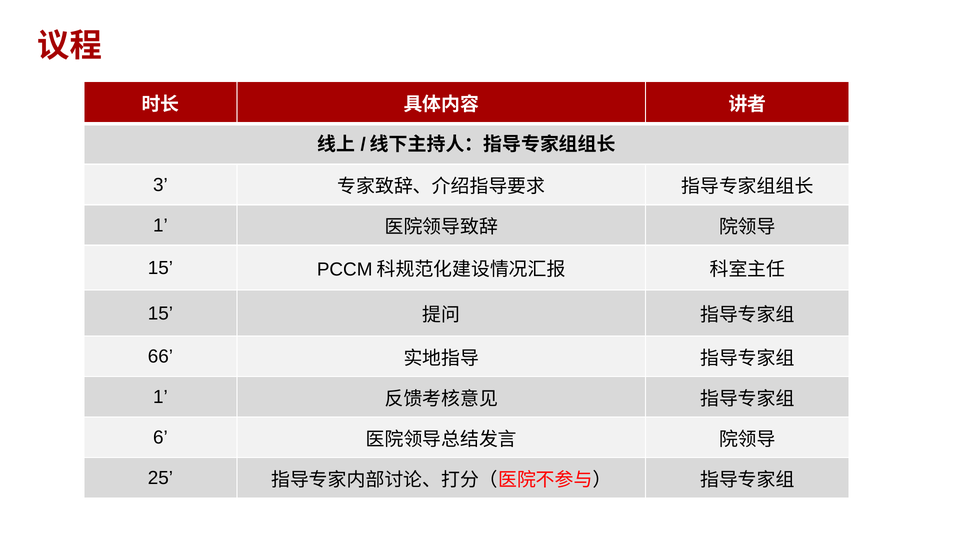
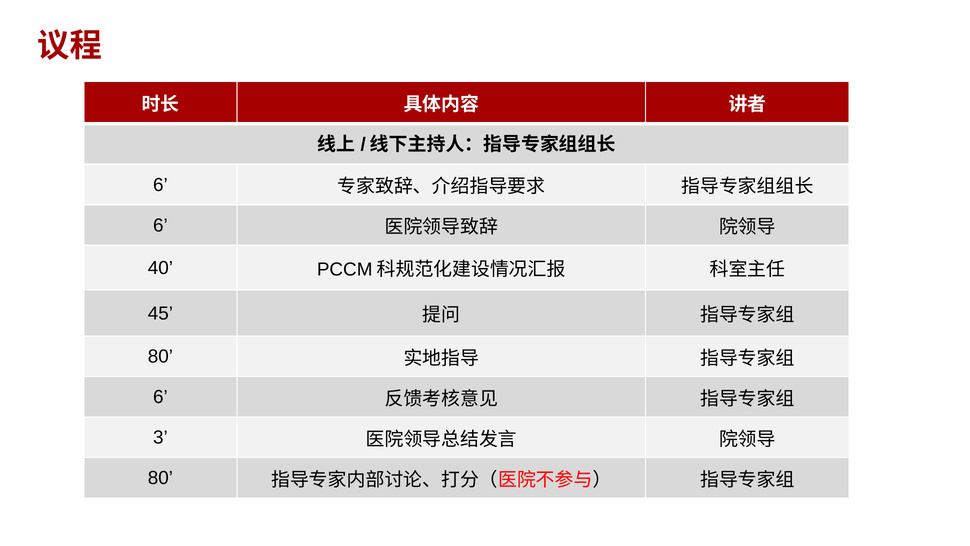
3: 3 -> 6 (160, 185)
1: 1 -> 6 (160, 225)
15: 15 -> 40 (160, 268)
15: 15 -> 45 (160, 313)
66: 66 -> 80 (160, 356)
1: 1 -> 6 (160, 397)
6: 6 -> 3 (160, 437)
25: 25 -> 80 (160, 478)
